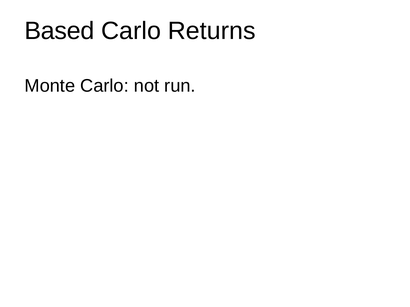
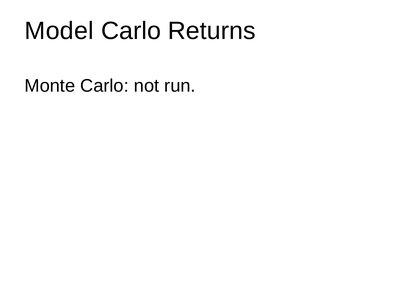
Based: Based -> Model (59, 31)
